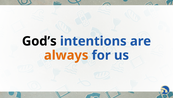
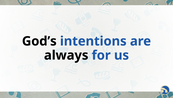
always colour: orange -> black (66, 55)
